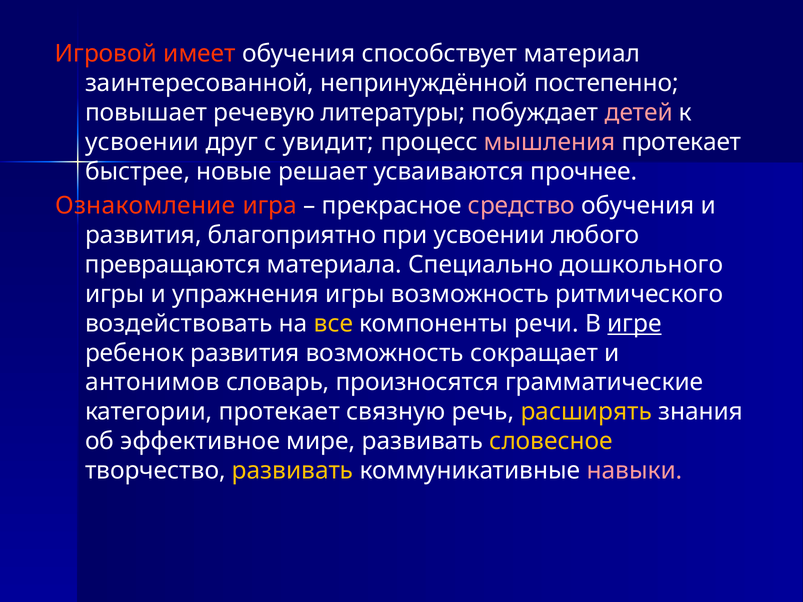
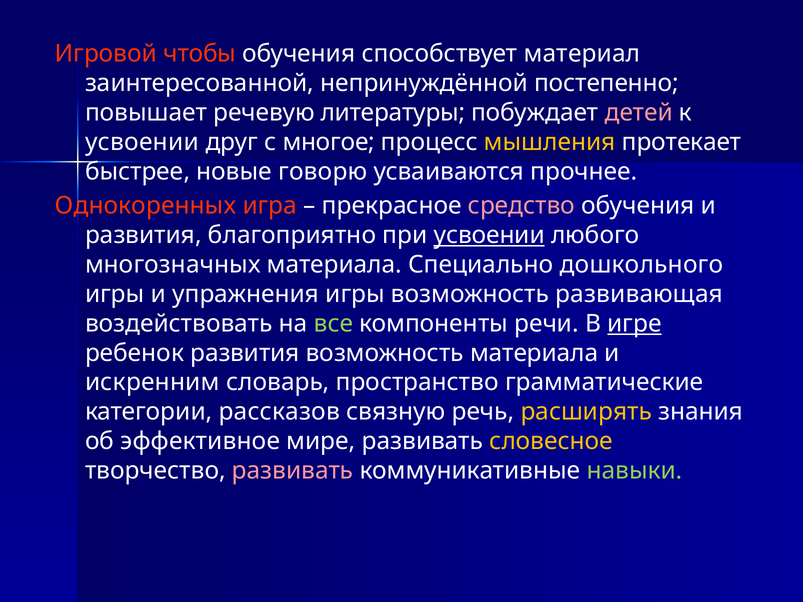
имеет: имеет -> чтобы (200, 54)
увидит: увидит -> многое (329, 142)
мышления colour: pink -> yellow (550, 142)
решает: решает -> говорю (323, 172)
Ознакомление: Ознакомление -> Однокоренных (145, 206)
усвоении underline: none -> present (489, 235)
превращаются: превращаются -> многозначных (173, 265)
ритмического: ритмического -> развивающая (639, 294)
все colour: yellow -> light green (333, 324)
возможность сокращает: сокращает -> материала (534, 353)
антонимов: антонимов -> искренним (152, 383)
произносятся: произносятся -> пространство (417, 383)
категории протекает: протекает -> рассказов (279, 412)
развивать colour: yellow -> pink (293, 471)
навыки colour: pink -> light green (635, 471)
